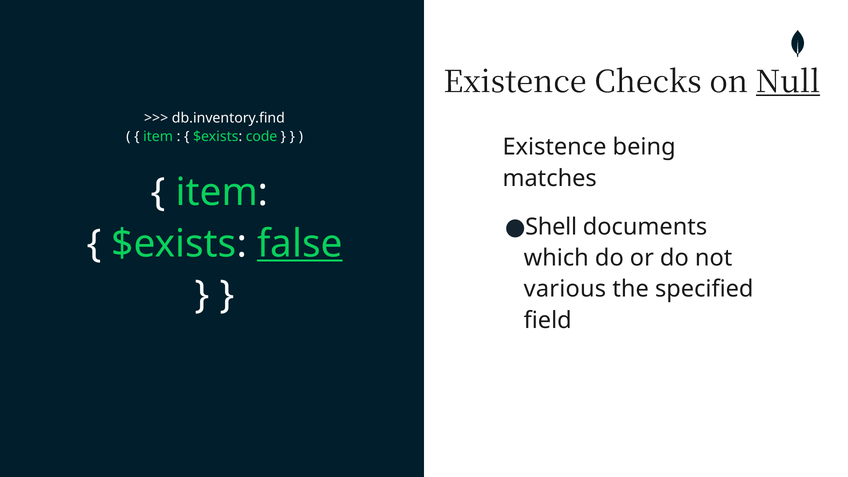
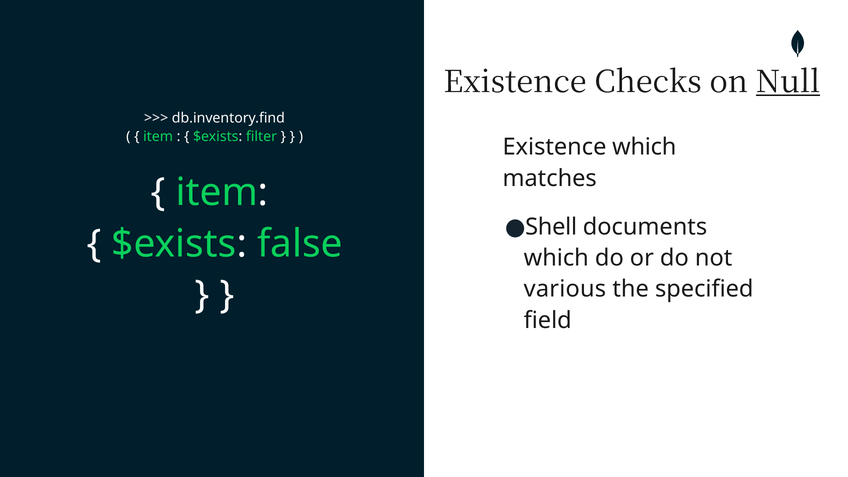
code: code -> filter (261, 137)
Existence being: being -> which (644, 147)
false underline: present -> none (300, 244)
